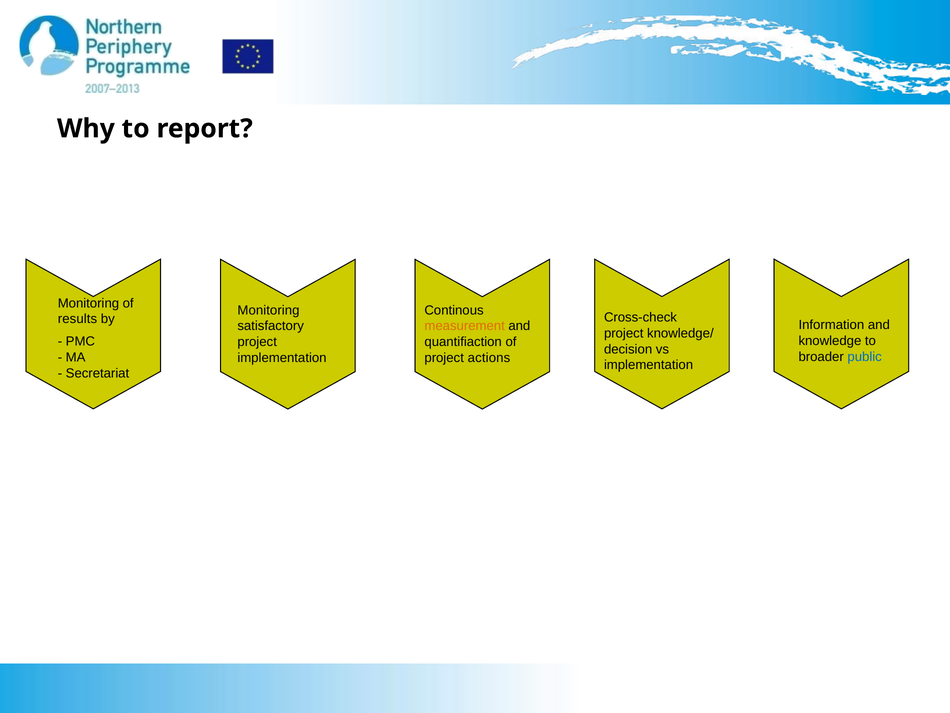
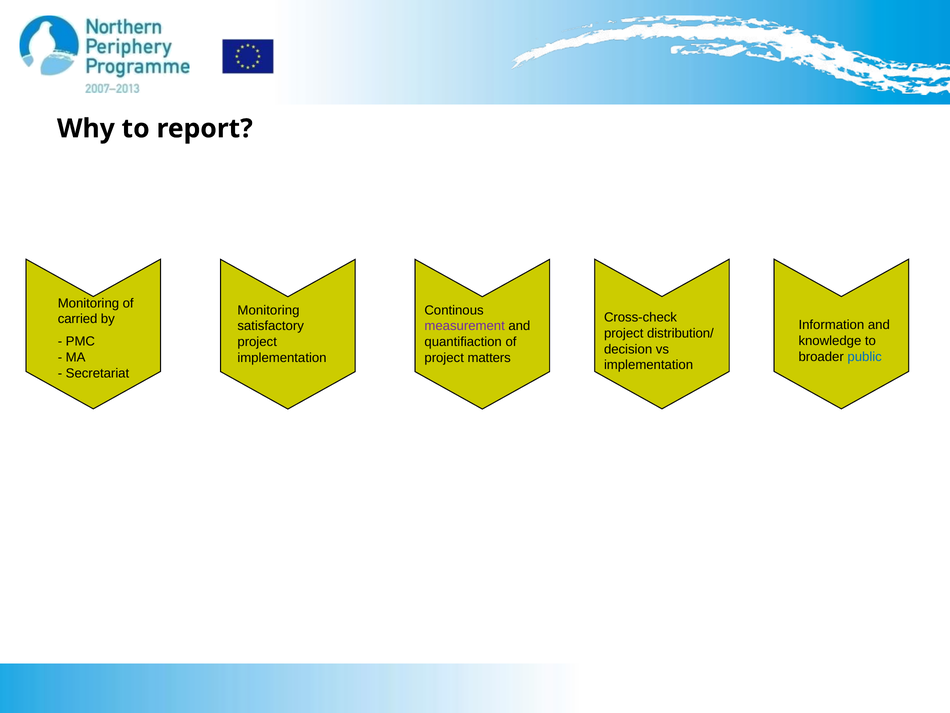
results: results -> carried (78, 319)
measurement colour: orange -> purple (465, 326)
knowledge/: knowledge/ -> distribution/ (680, 333)
actions: actions -> matters (489, 358)
